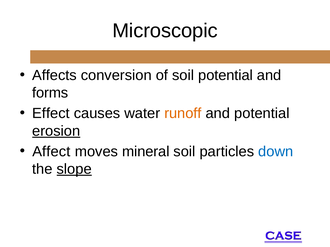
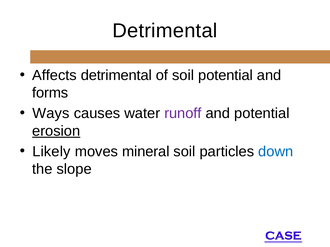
Microscopic: Microscopic -> Detrimental (165, 31)
Affects conversion: conversion -> detrimental (116, 75)
Effect: Effect -> Ways (51, 114)
runoff colour: orange -> purple (183, 114)
Affect: Affect -> Likely (51, 152)
slope underline: present -> none (74, 169)
